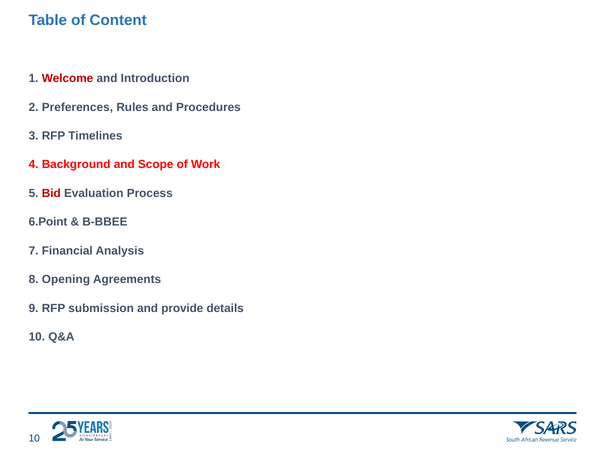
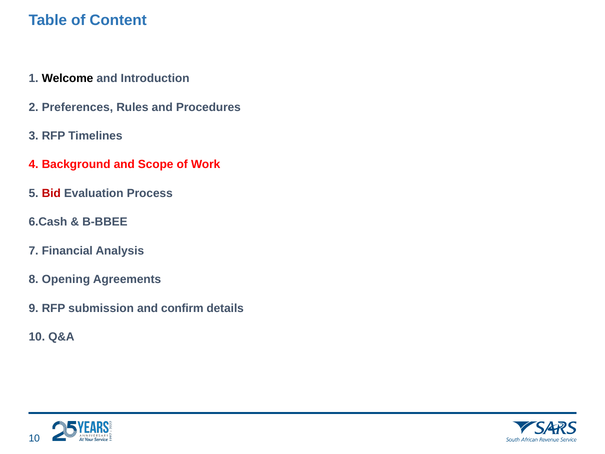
Welcome colour: red -> black (67, 78)
6.Point: 6.Point -> 6.Cash (48, 222)
provide: provide -> confirm (182, 308)
